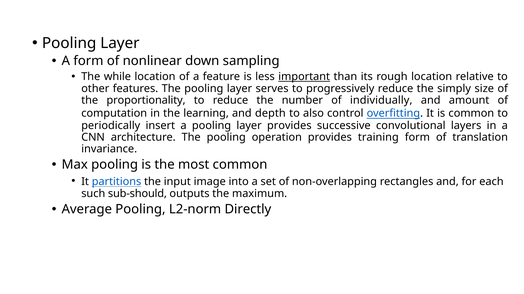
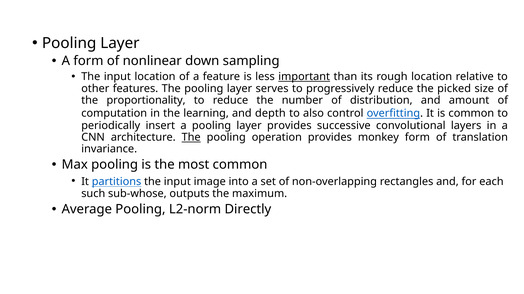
while: while -> input (117, 77)
simply: simply -> picked (454, 89)
individually: individually -> distribution (381, 100)
The underline: none -> present (191, 138)
training: training -> monkey (378, 138)
sub-should: sub-should -> sub-whose (137, 194)
